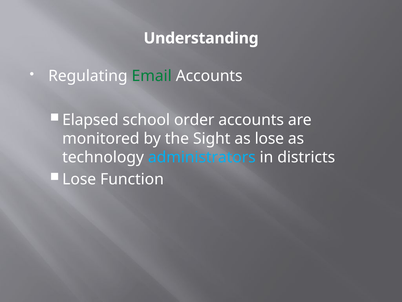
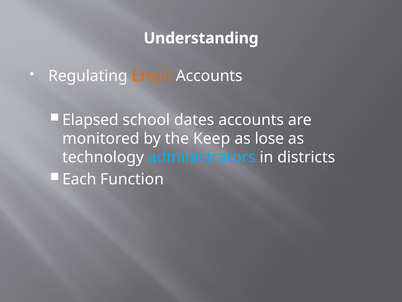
Email colour: green -> orange (152, 76)
order: order -> dates (194, 120)
Sight: Sight -> Keep (212, 138)
Lose: Lose -> Each (79, 179)
